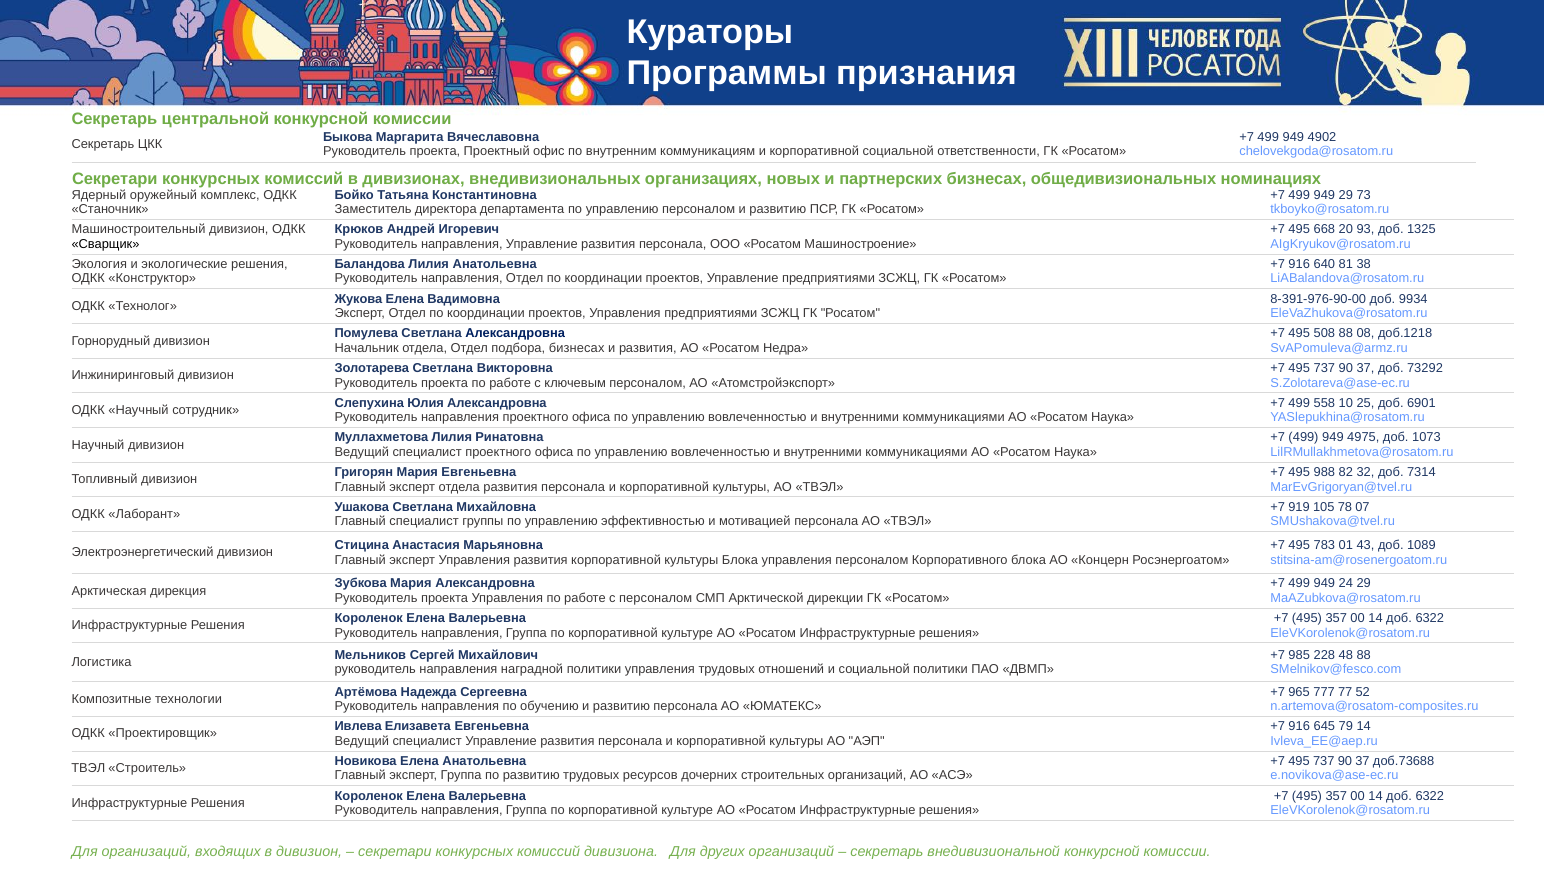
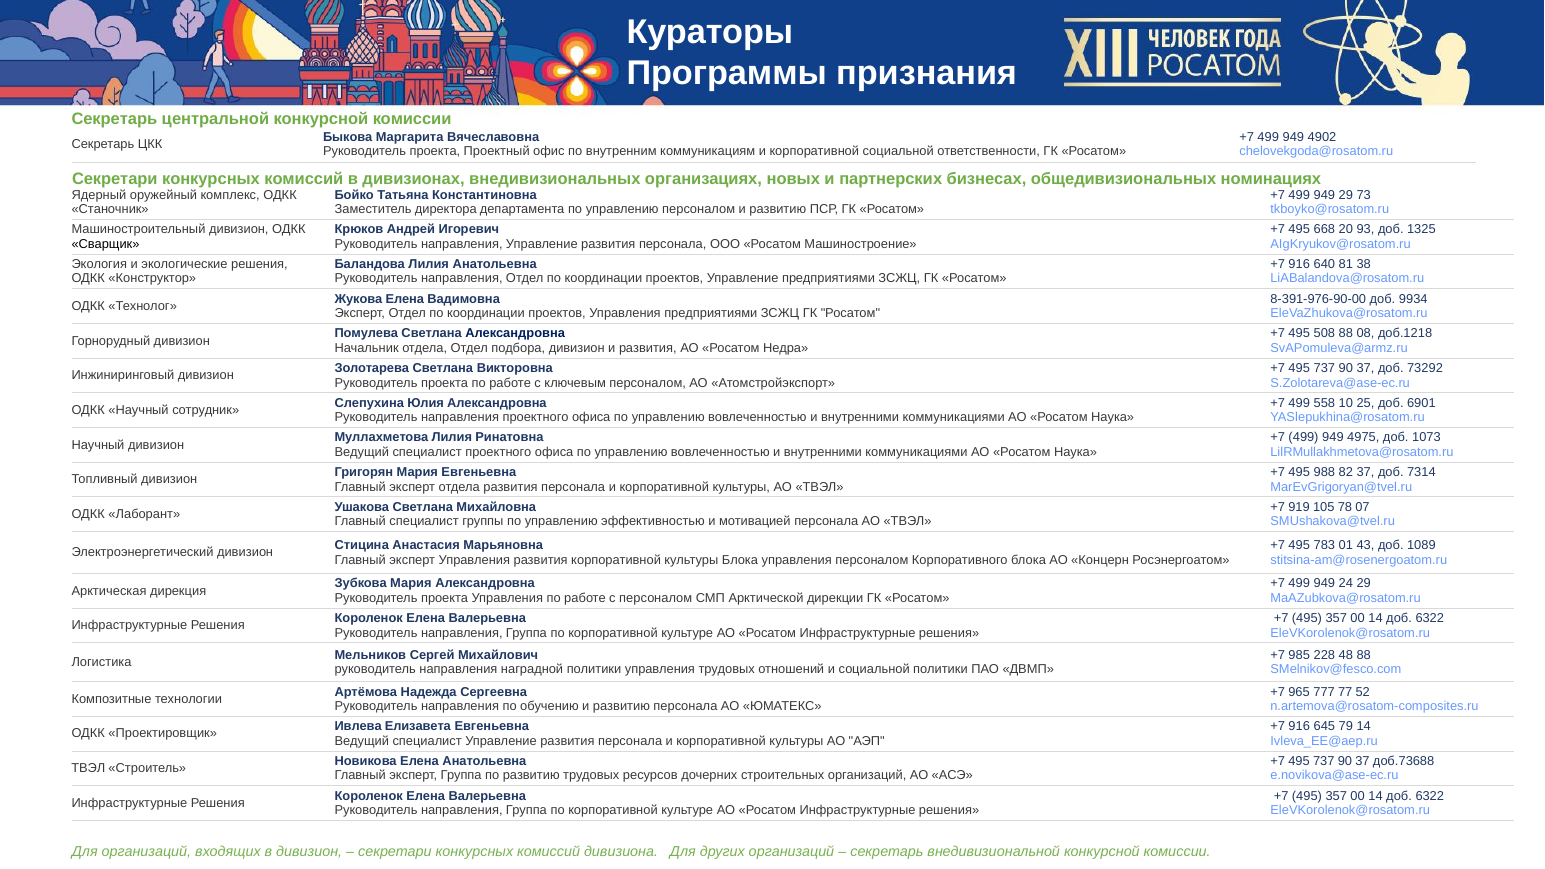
подбора бизнесах: бизнесах -> дивизион (577, 348)
82 32: 32 -> 37 (1366, 472)
